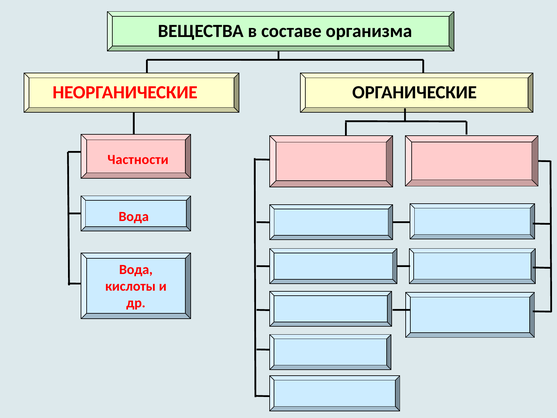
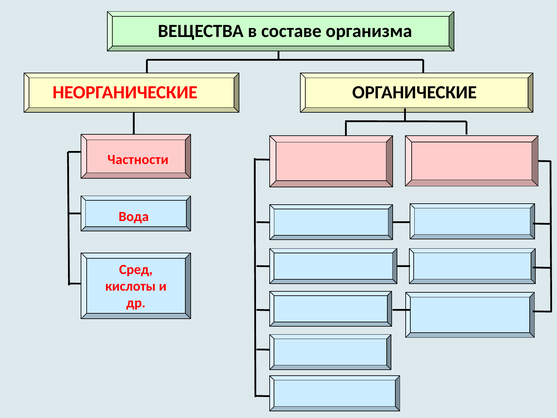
Вода: Вода -> Сред (136, 269)
